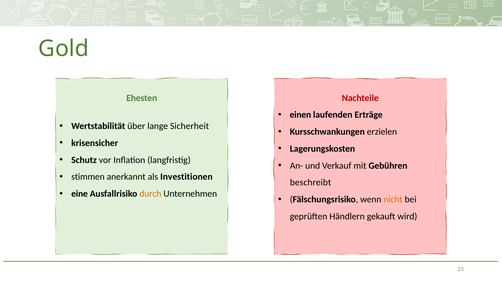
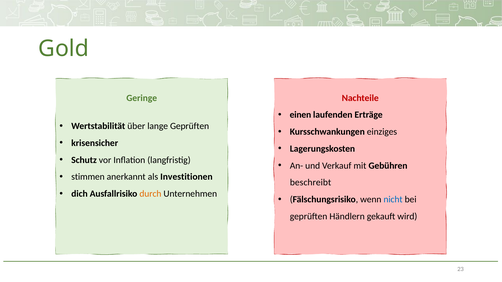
Ehesten: Ehesten -> Geringe (142, 98)
lange Sicherheit: Sicherheit -> Geprüften (190, 126)
erzielen: erzielen -> einziges (382, 132)
eine: eine -> dich (79, 194)
nicht colour: orange -> blue (393, 200)
